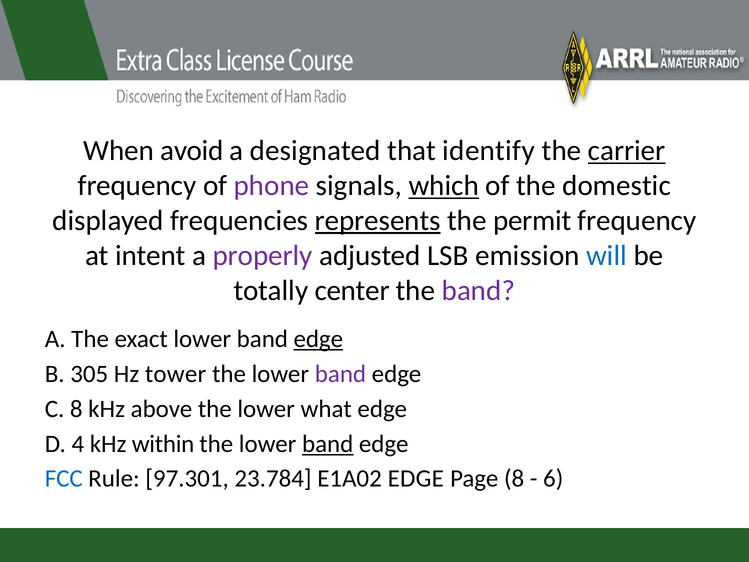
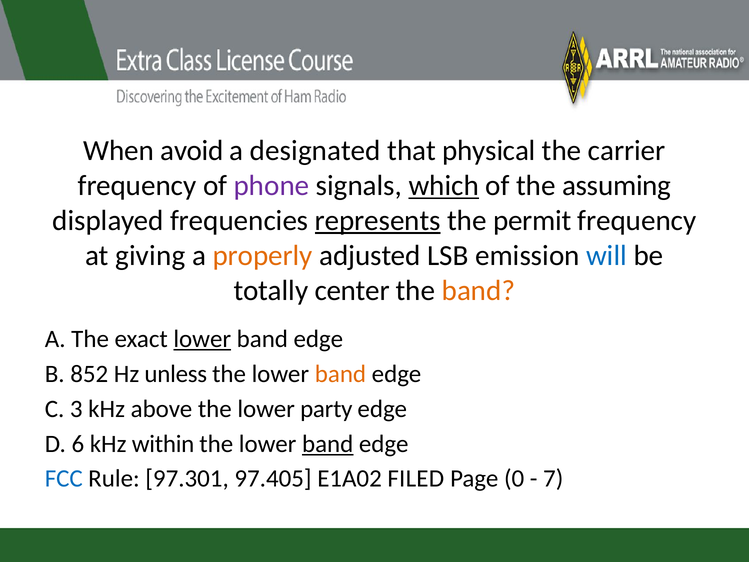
identify: identify -> physical (489, 151)
carrier underline: present -> none (627, 151)
domestic: domestic -> assuming (617, 186)
intent: intent -> giving (150, 255)
properly colour: purple -> orange (263, 255)
band colour: purple -> orange (478, 290)
lower underline: none -> present (202, 339)
edge underline: present -> none (318, 339)
305: 305 -> 852 (89, 374)
tower: tower -> unless (176, 374)
band colour: purple -> orange (340, 374)
C 8: 8 -> 3 (76, 409)
what: what -> party (326, 409)
4: 4 -> 6 (78, 444)
23.784: 23.784 -> 97.405 (273, 479)
E1A02 EDGE: EDGE -> FILED (416, 479)
Page 8: 8 -> 0 (514, 479)
6: 6 -> 7 (553, 479)
